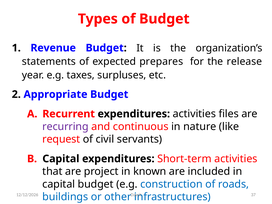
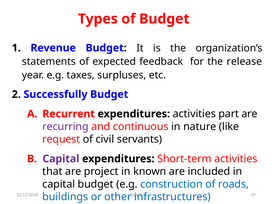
prepares: prepares -> feedback (161, 62)
Appropriate: Appropriate -> Successfully (55, 94)
files: files -> part (229, 114)
Capital colour: black -> purple (61, 159)
